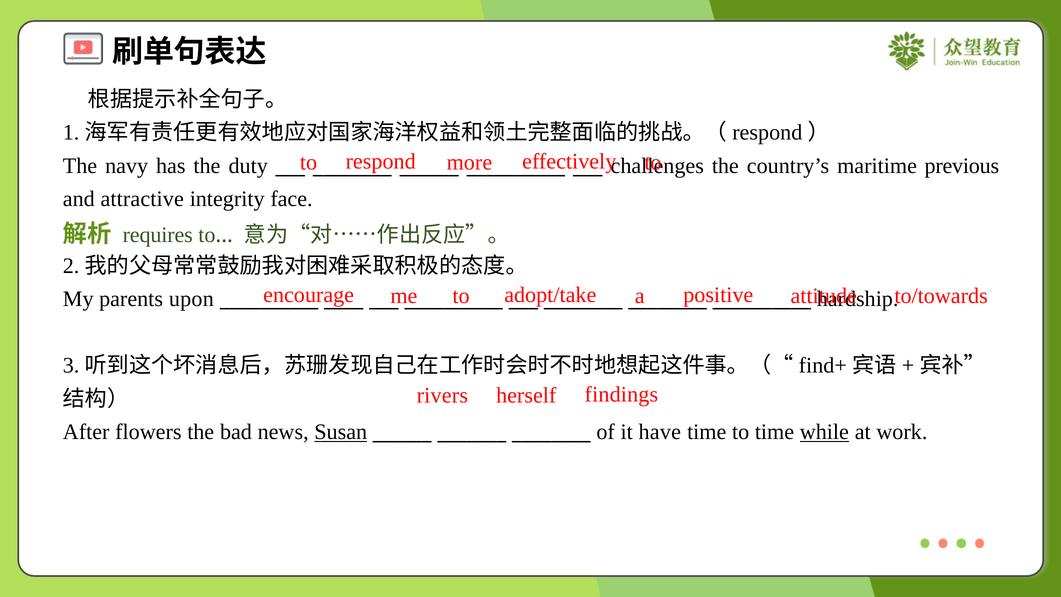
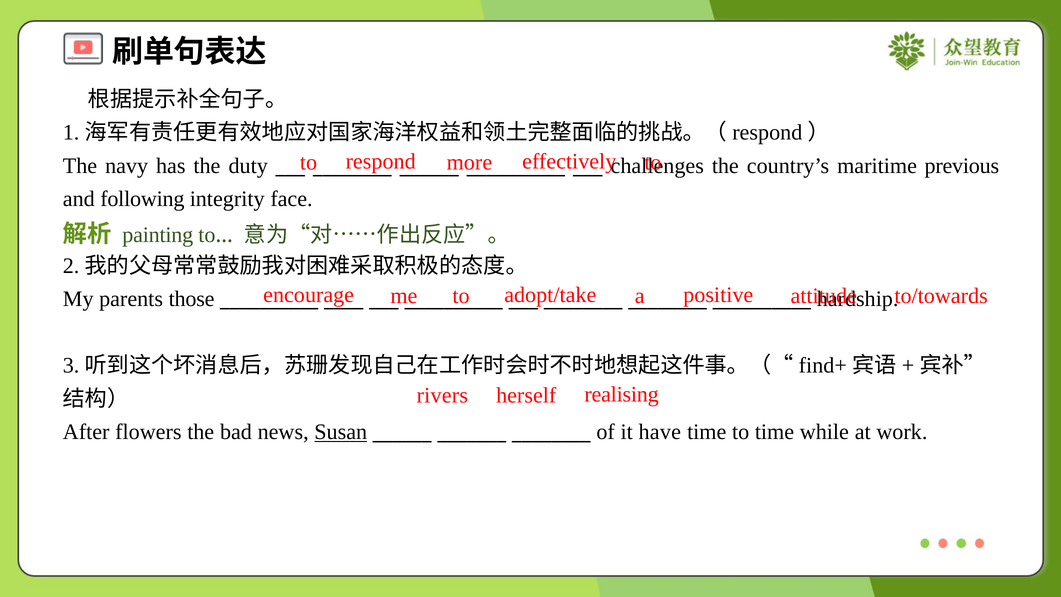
attractive: attractive -> following (142, 199)
requires: requires -> painting (158, 235)
upon: upon -> those (192, 299)
findings: findings -> realising (622, 394)
while underline: present -> none (824, 432)
